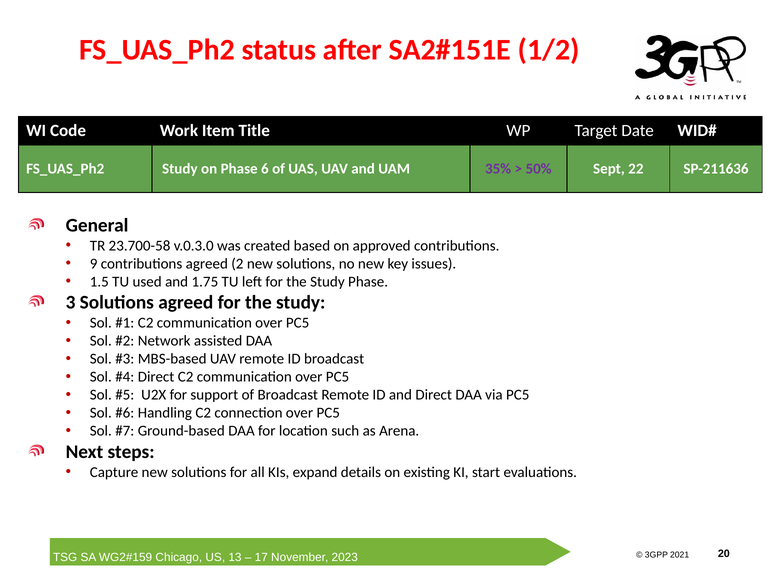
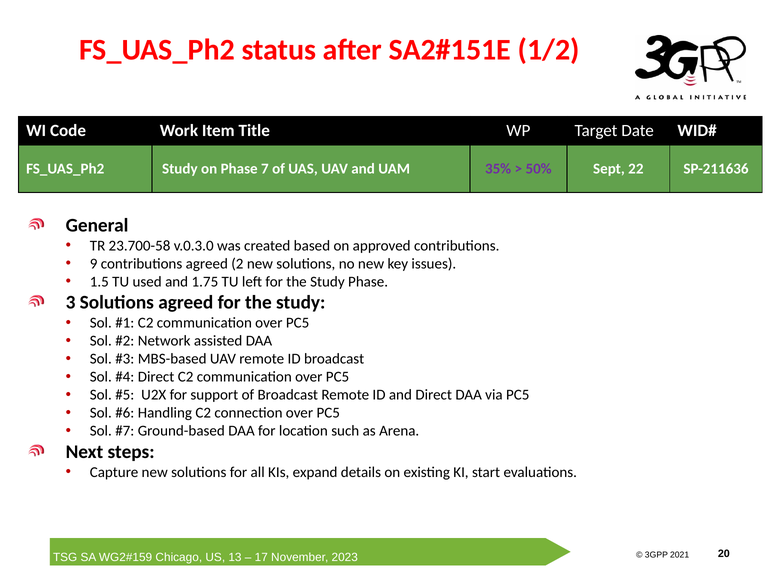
6: 6 -> 7 (265, 169)
